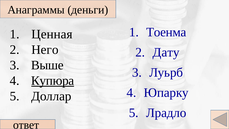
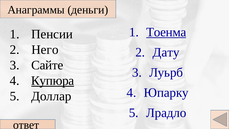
Тоенма underline: none -> present (166, 32)
Ценная: Ценная -> Пенсии (52, 34)
Выше: Выше -> Сайте (47, 65)
